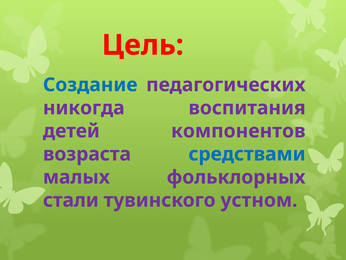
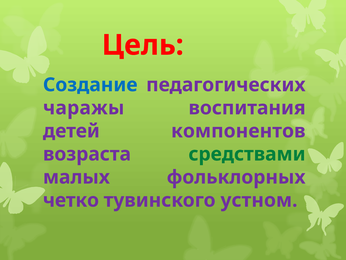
никогда: никогда -> чаражы (84, 108)
средствами colour: blue -> green (247, 154)
стали: стали -> четко (71, 200)
